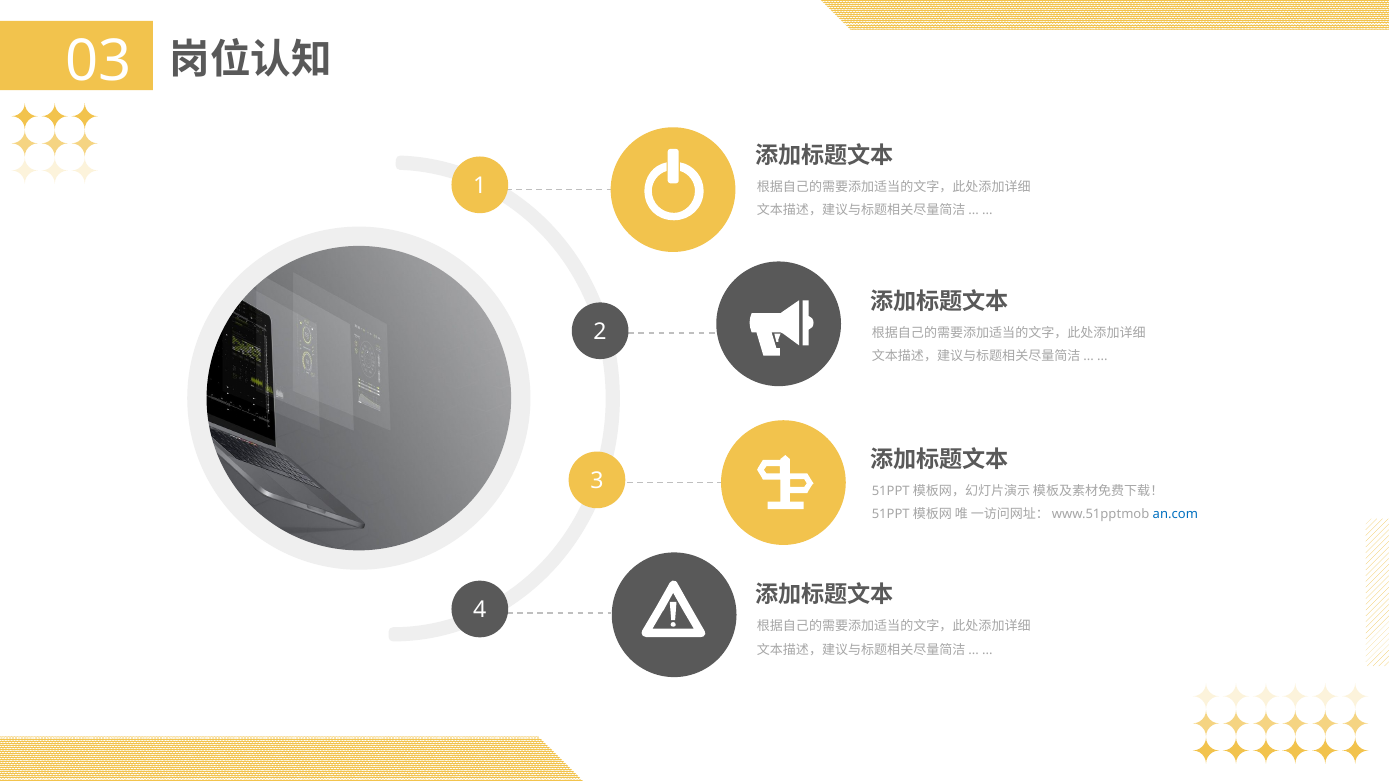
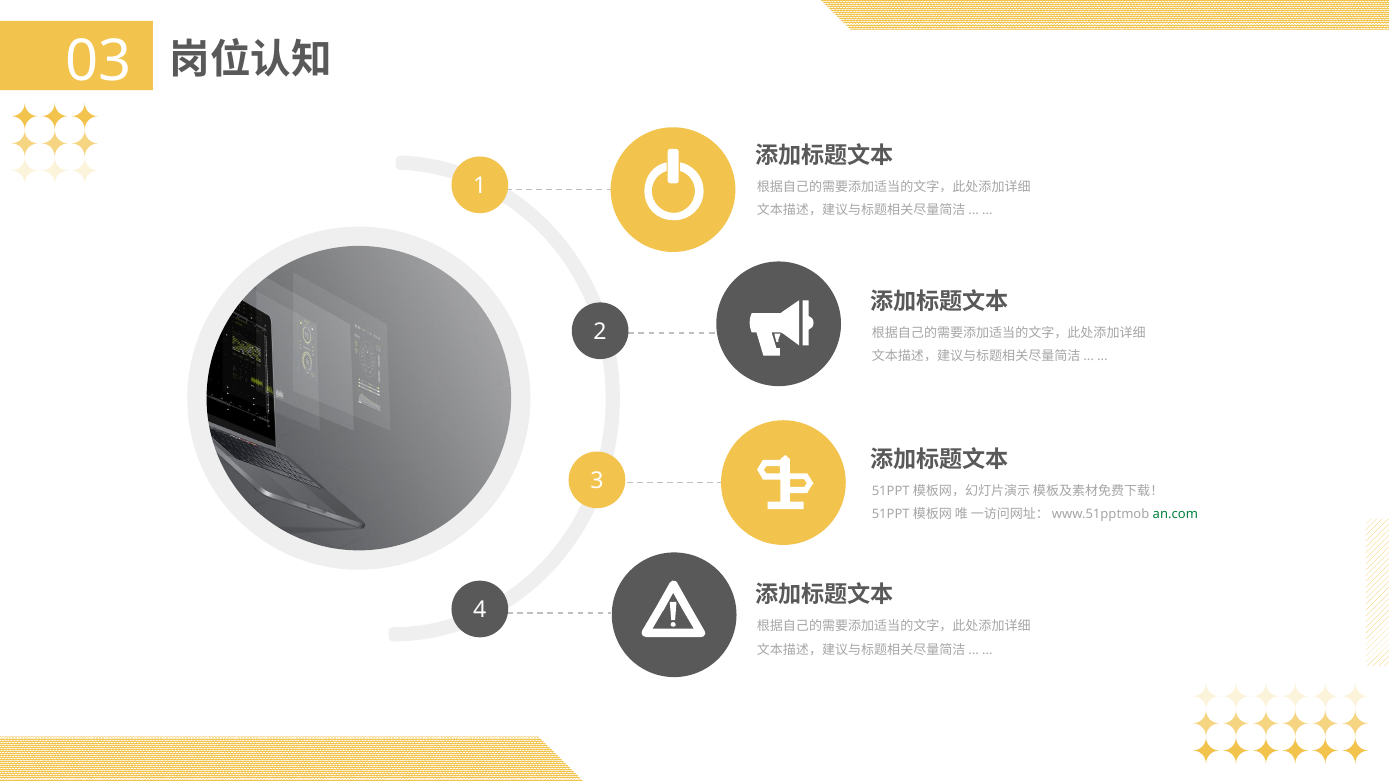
an.com colour: blue -> green (1175, 515)
